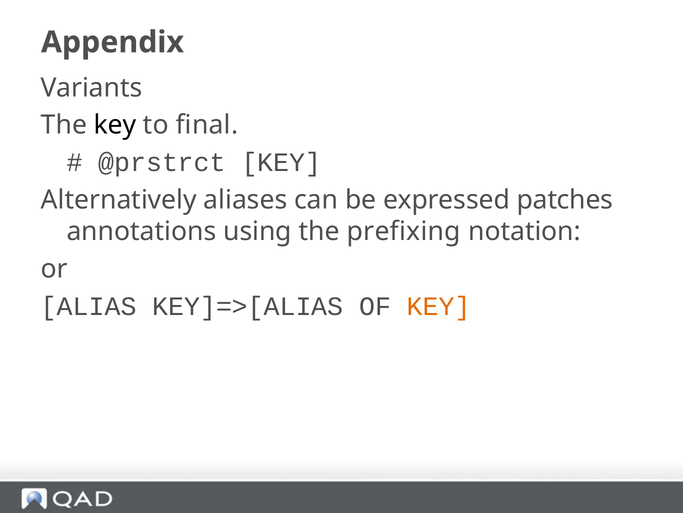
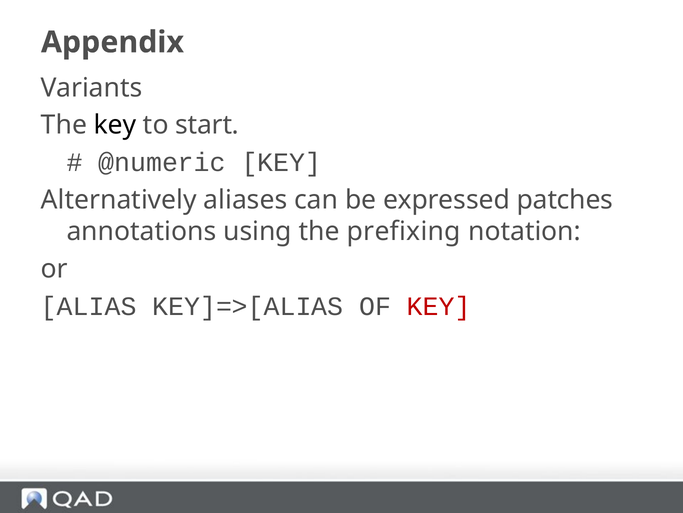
final: final -> start (207, 125)
@prstrct: @prstrct -> @numeric (162, 162)
KEY colour: orange -> red (439, 306)
